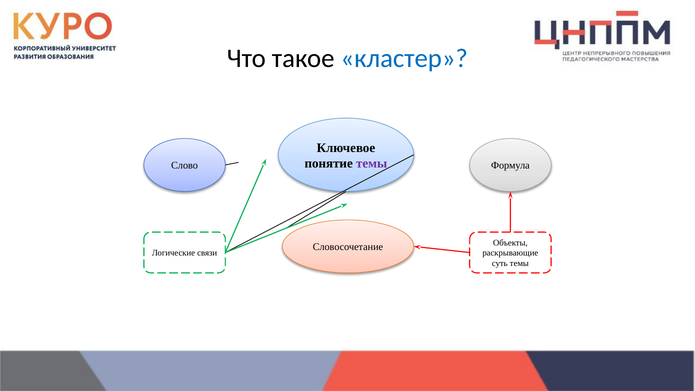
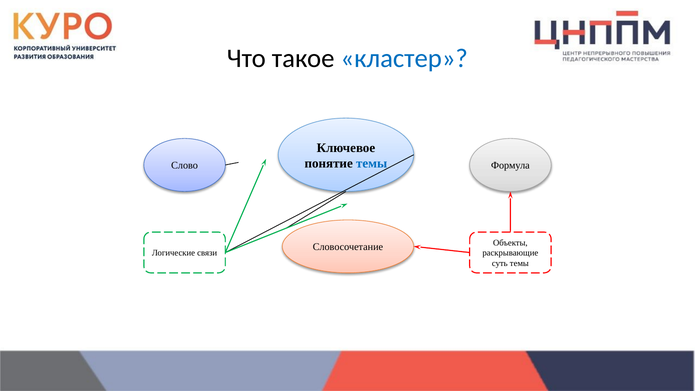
темы colour: purple -> blue (372, 163)
